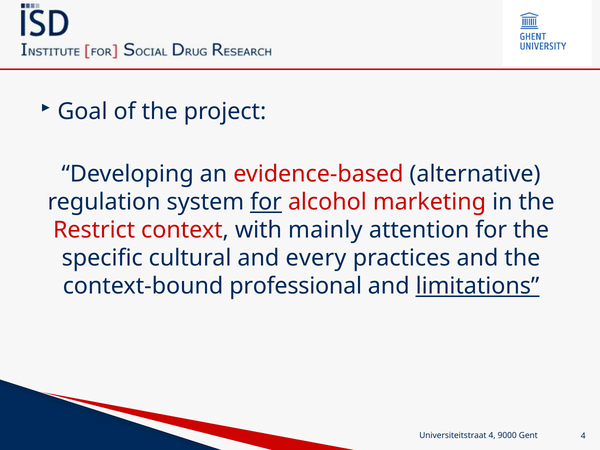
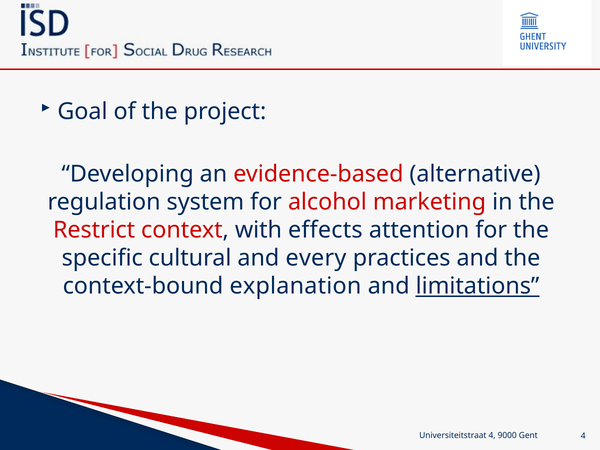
for underline: present -> none (266, 202)
mainly: mainly -> effects (325, 230)
professional: professional -> explanation (295, 286)
